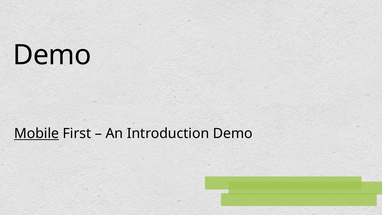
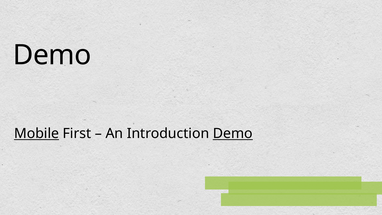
Demo underline: none -> present (233, 133)
